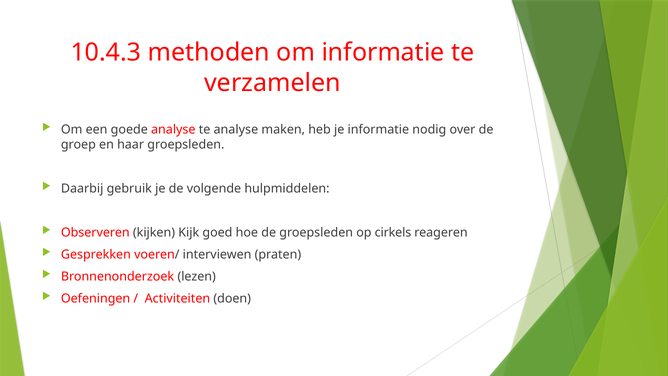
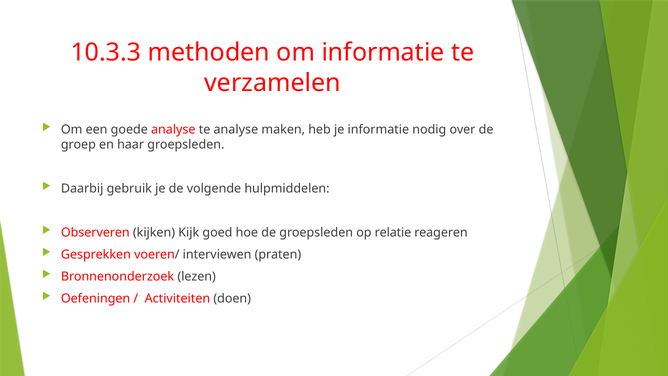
10.4.3: 10.4.3 -> 10.3.3 (106, 53)
cirkels: cirkels -> relatie (393, 232)
